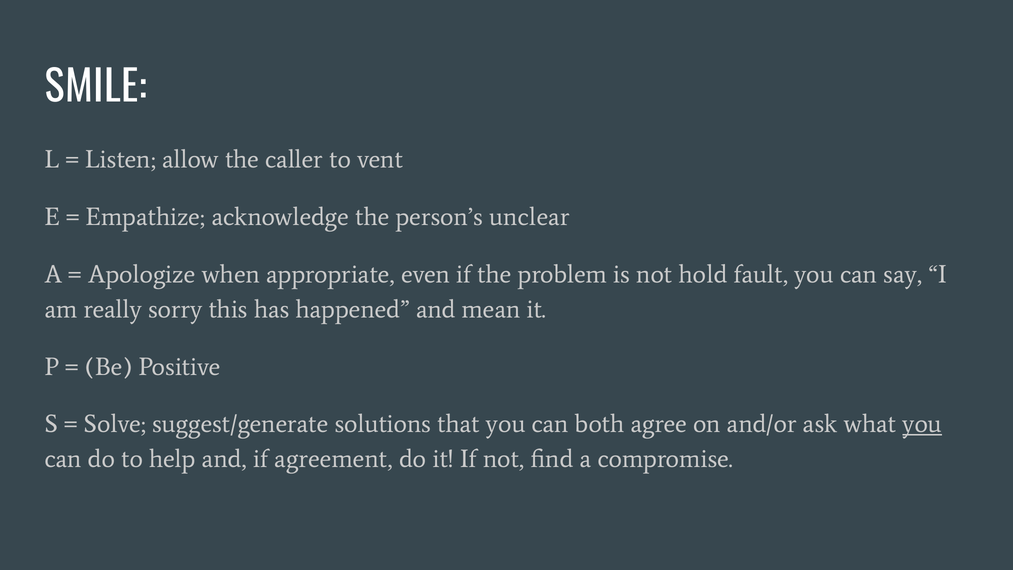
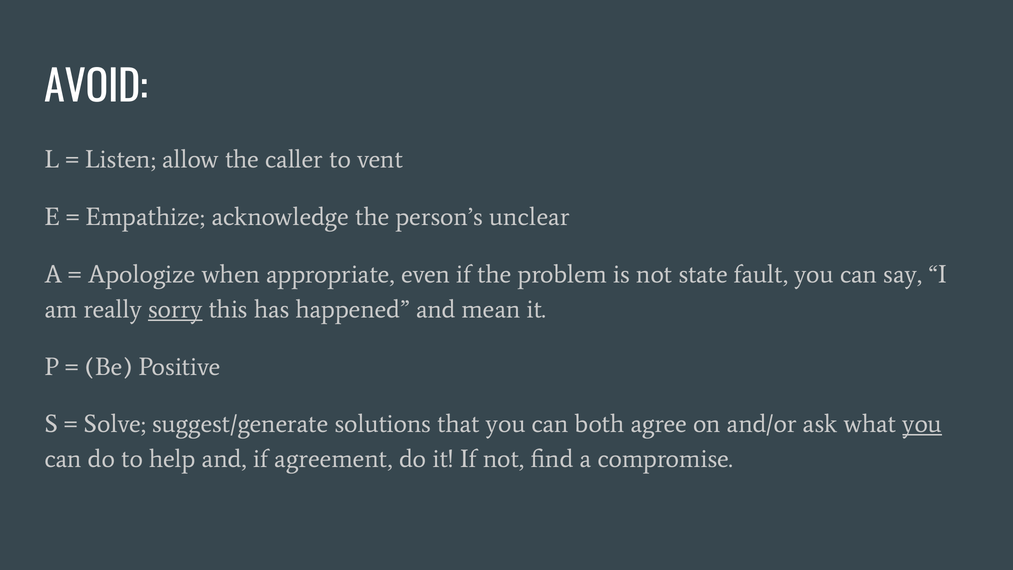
SMILE: SMILE -> AVOID (96, 88)
hold: hold -> state (703, 274)
sorry underline: none -> present (175, 309)
